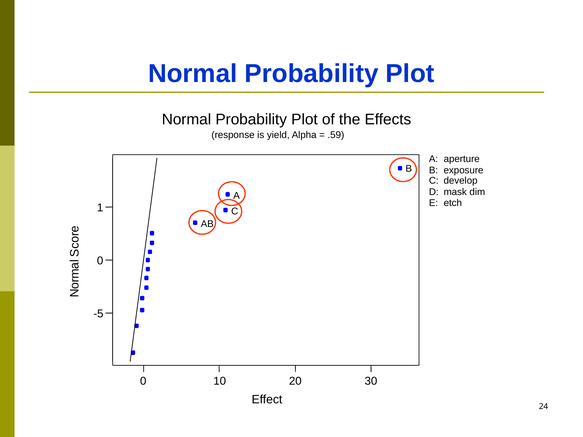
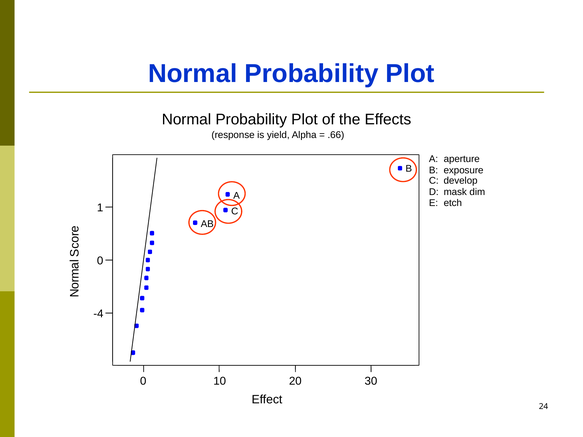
.59: .59 -> .66 (336, 135)
-5: -5 -> -4 (98, 314)
